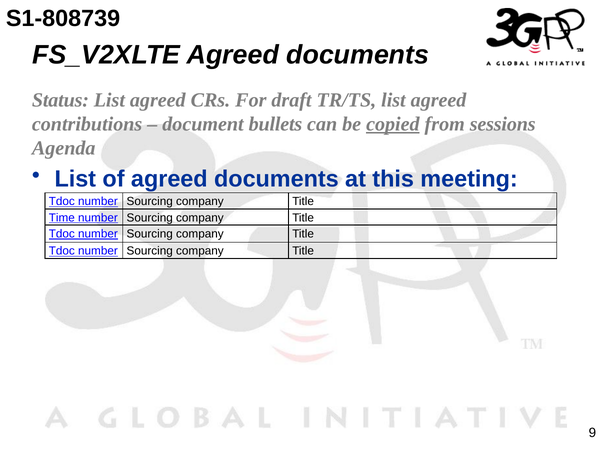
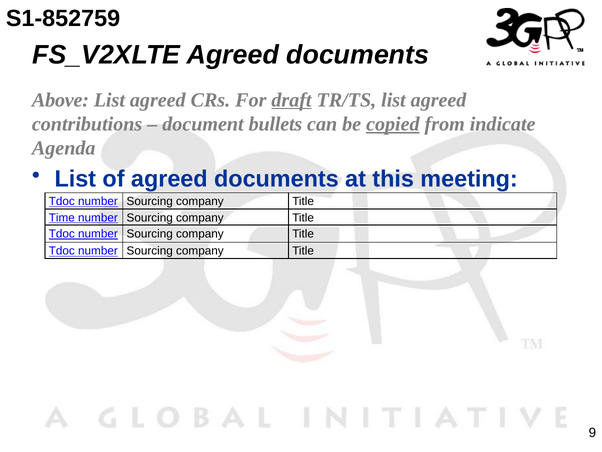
S1-808739: S1-808739 -> S1-852759 (63, 19)
Status: Status -> Above (60, 100)
draft underline: none -> present (291, 100)
sessions: sessions -> indicate (503, 124)
